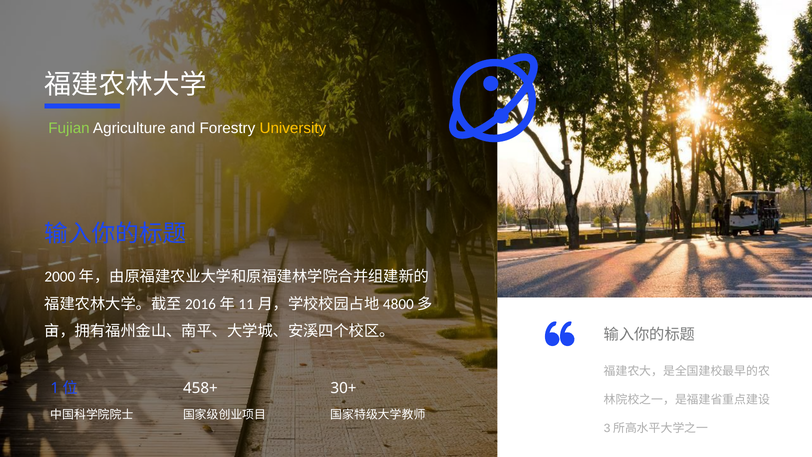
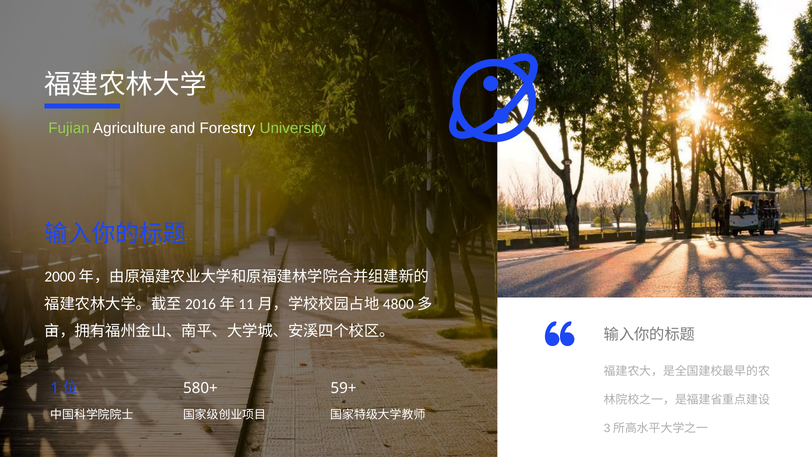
University colour: yellow -> light green (293, 128)
458+: 458+ -> 580+ (200, 388)
30+: 30+ -> 59+ (344, 388)
